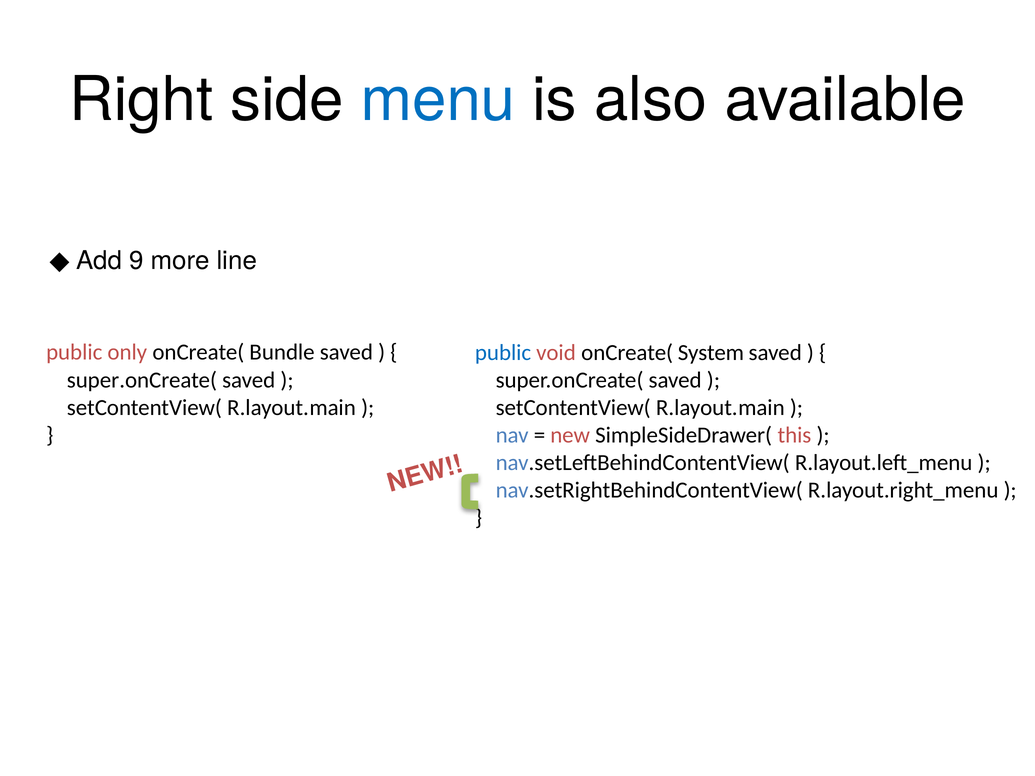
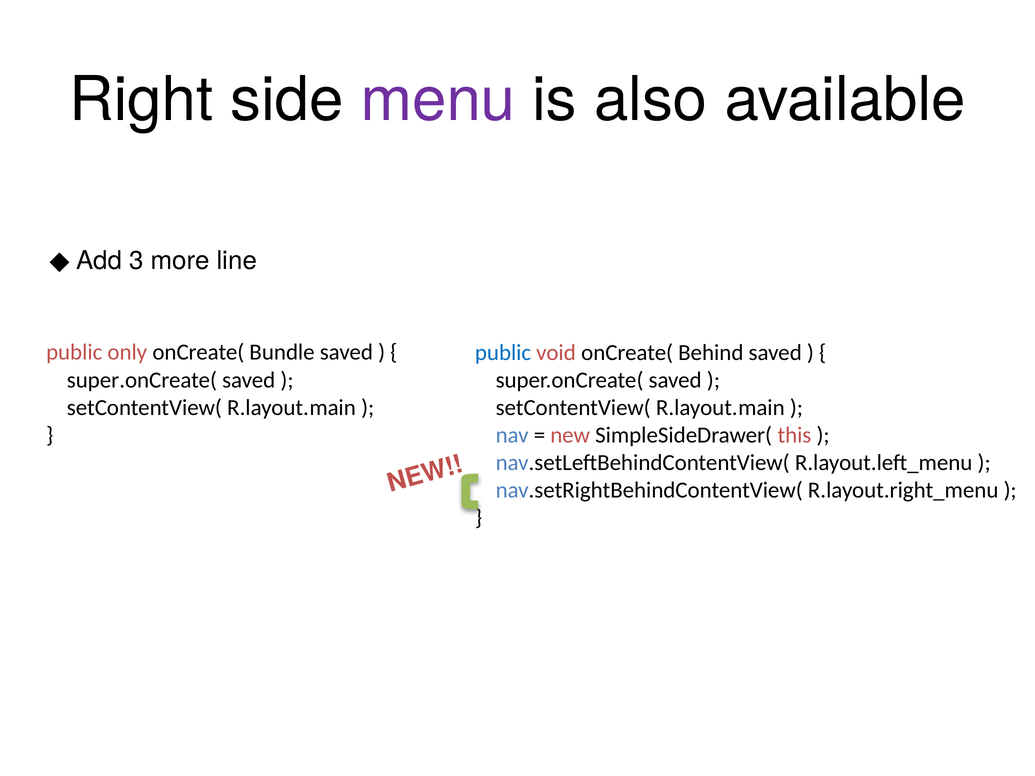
menu colour: blue -> purple (438, 100)
9: 9 -> 3 (137, 261)
System: System -> Behind (711, 353)
